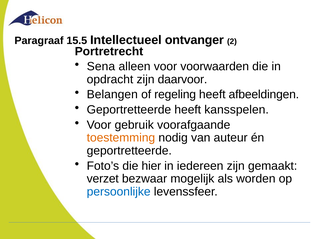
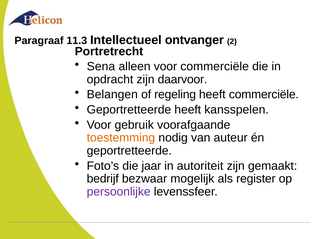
15.5: 15.5 -> 11.3 (77, 41)
voor voorwaarden: voorwaarden -> commerciële (215, 67)
heeft afbeeldingen: afbeeldingen -> commerciële (264, 95)
hier: hier -> jaar (151, 166)
iedereen: iedereen -> autoriteit (200, 166)
verzet: verzet -> bedrijf (103, 179)
worden: worden -> register (256, 179)
persoonlijke colour: blue -> purple (119, 192)
